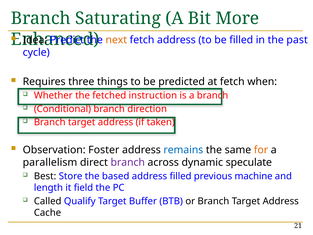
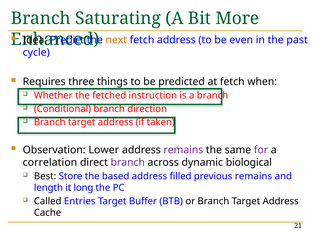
be filled: filled -> even (241, 40)
Foster: Foster -> Lower (104, 150)
remains colour: blue -> purple (183, 150)
for colour: orange -> purple (261, 150)
parallelism: parallelism -> correlation (50, 162)
speculate: speculate -> biological (249, 162)
previous machine: machine -> remains (253, 176)
field: field -> long (83, 188)
Qualify: Qualify -> Entries (80, 201)
